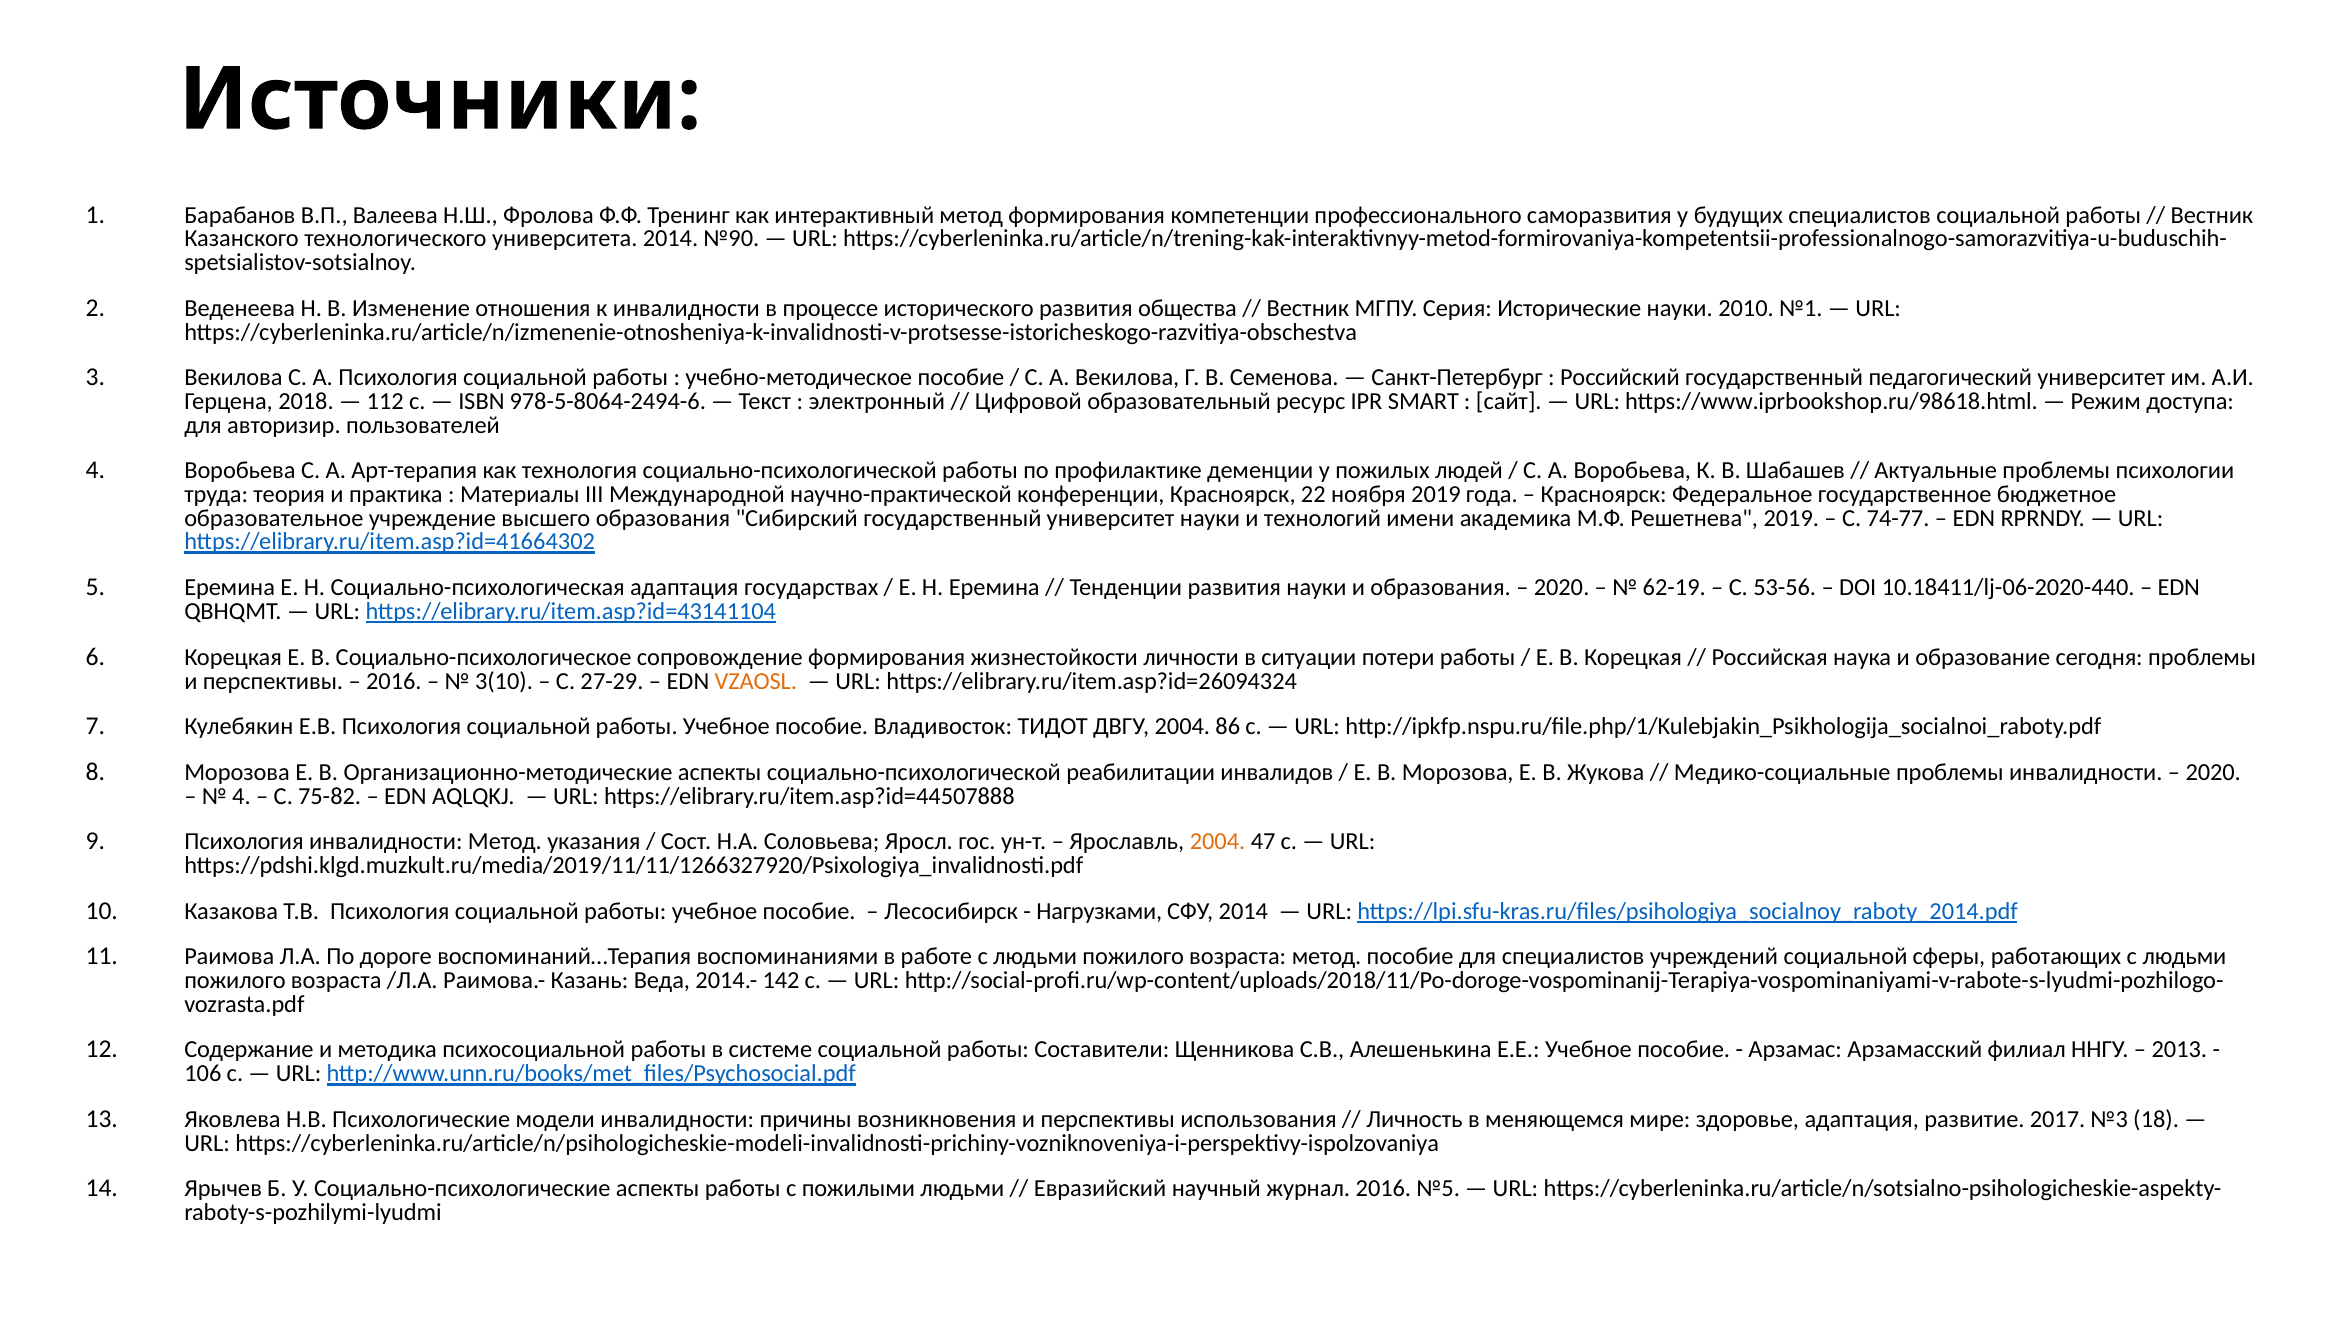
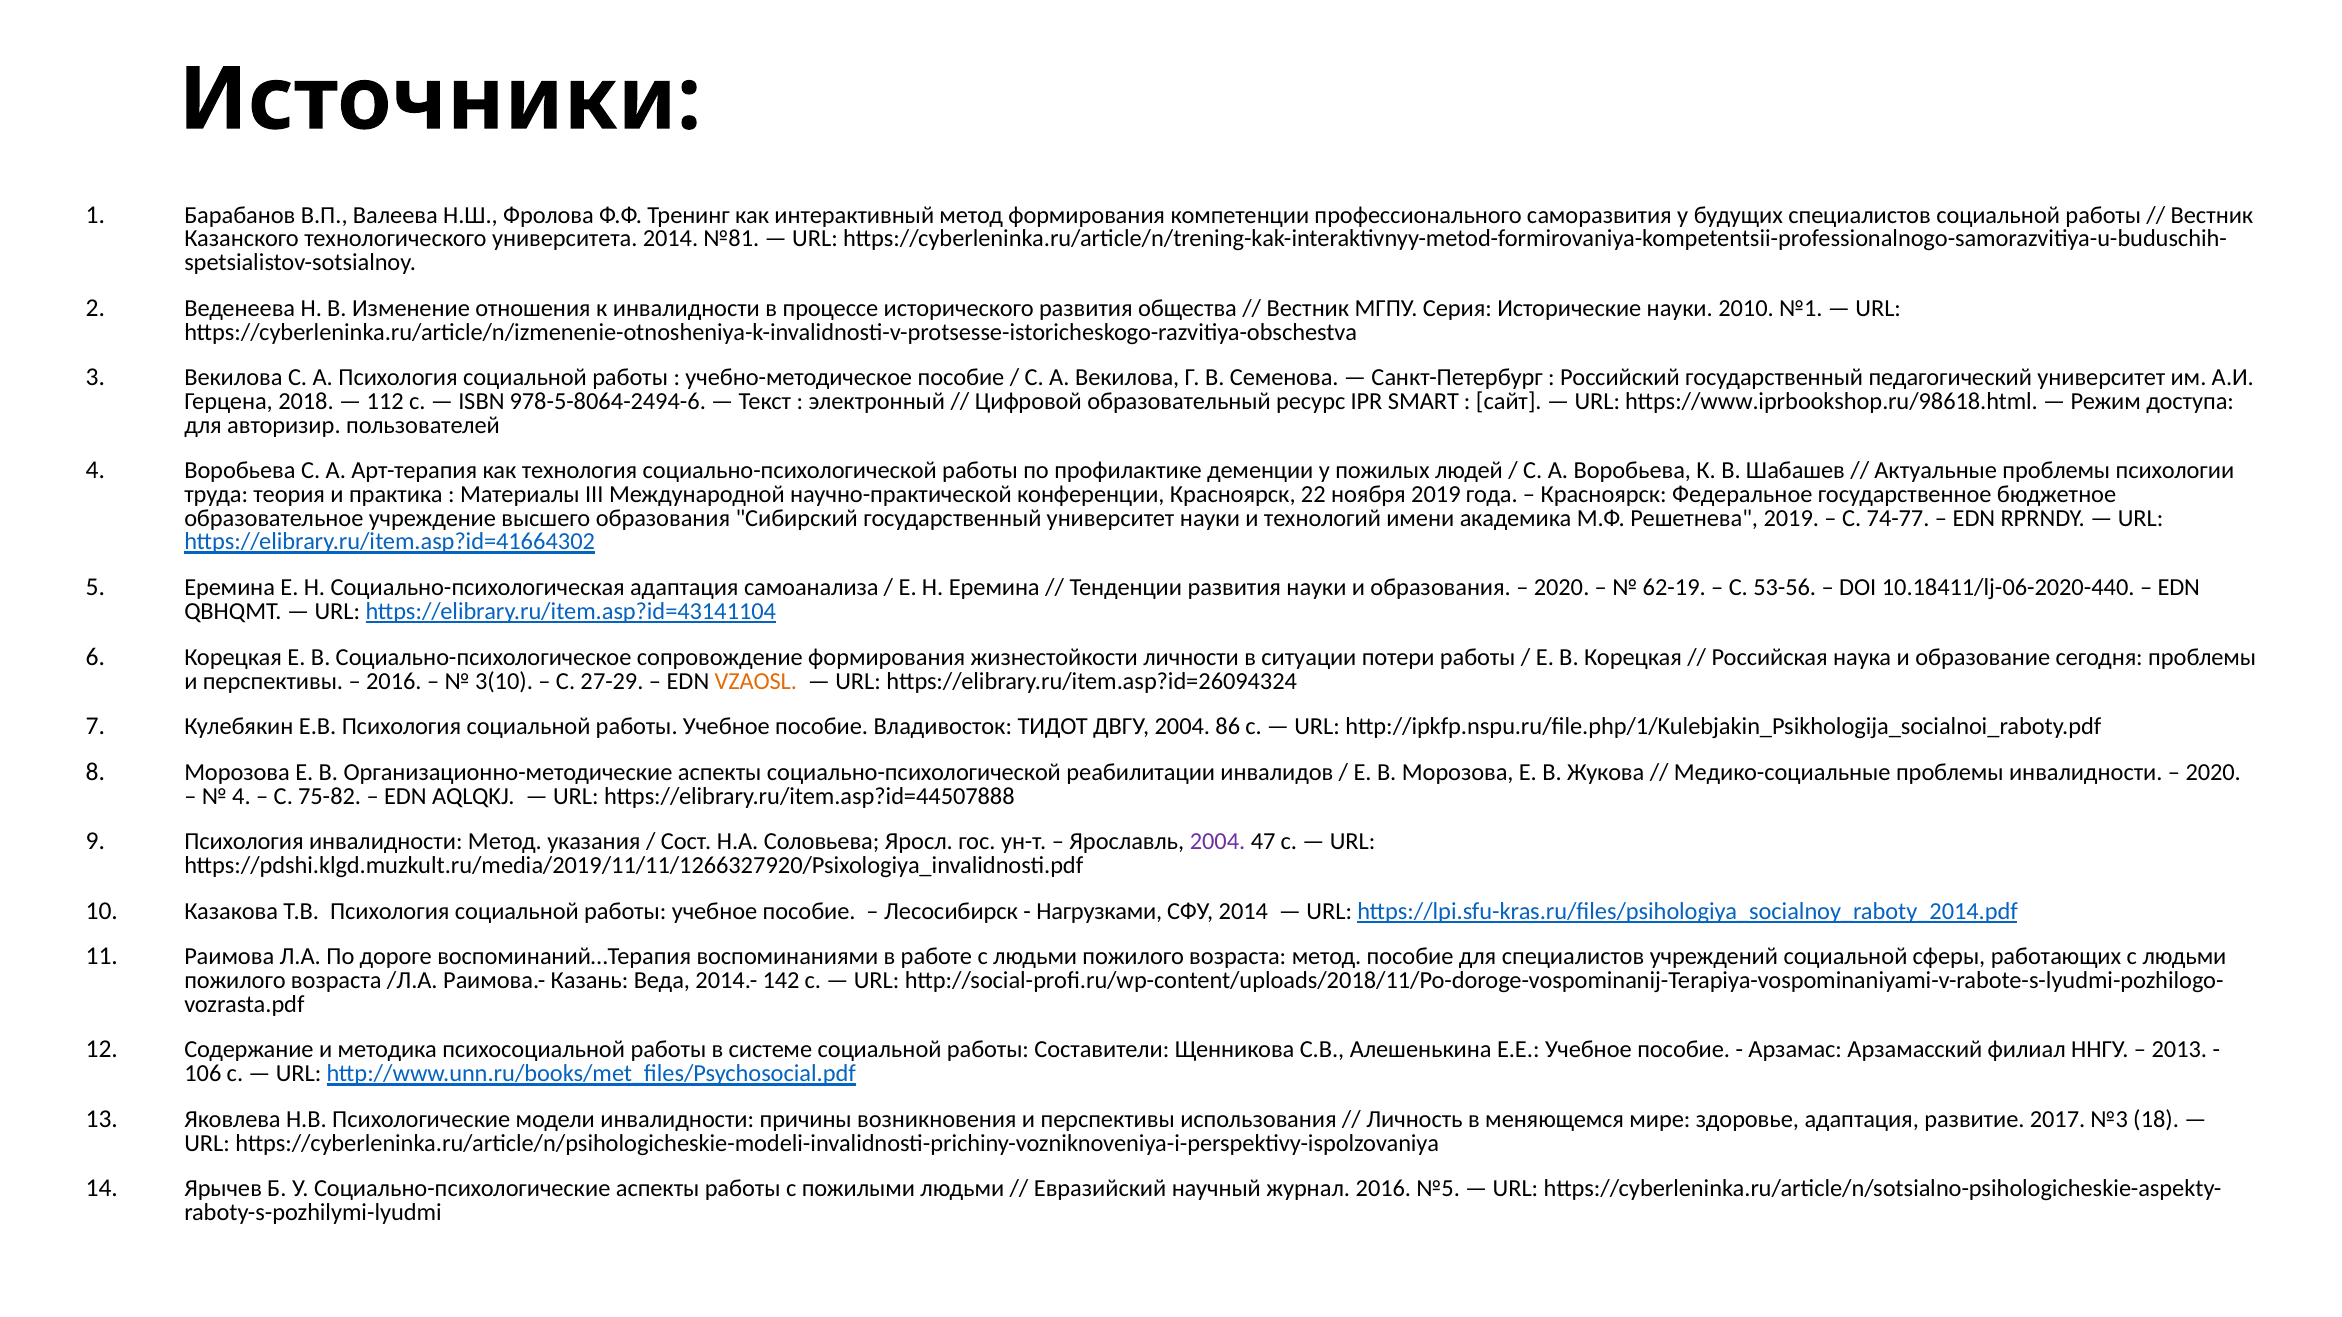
№90: №90 -> №81 (731, 239)
государствах: государствах -> самоанализа (811, 588)
2004 colour: orange -> purple (1218, 842)
